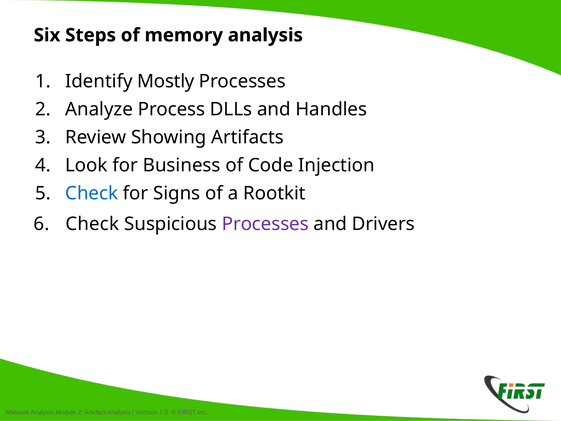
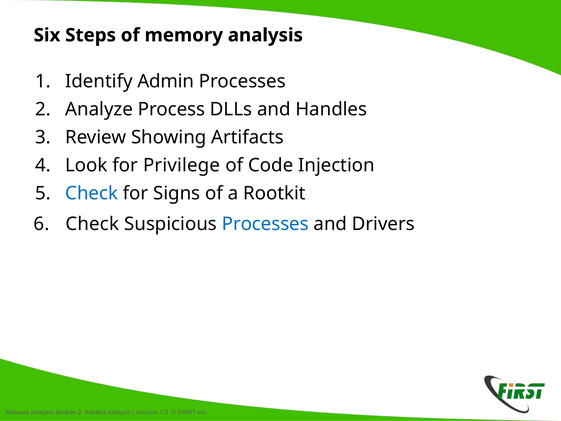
Mostly: Mostly -> Admin (166, 81)
Business: Business -> Privilege (182, 165)
Processes colour: purple -> blue (265, 224)
